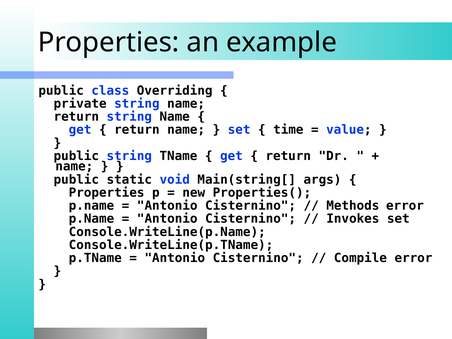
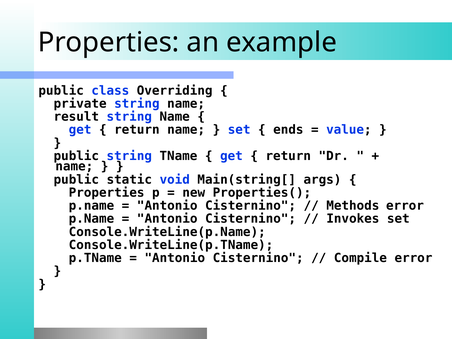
return: return -> result (76, 117)
time: time -> ends (288, 130)
